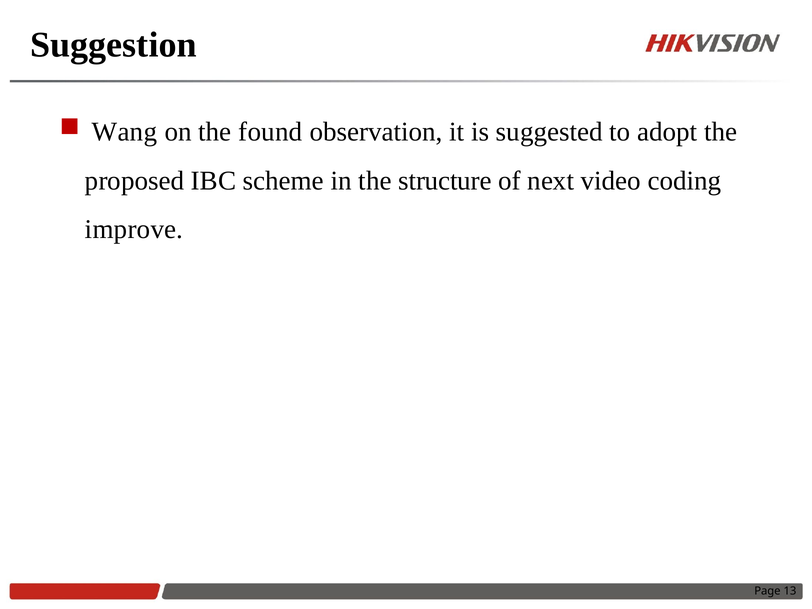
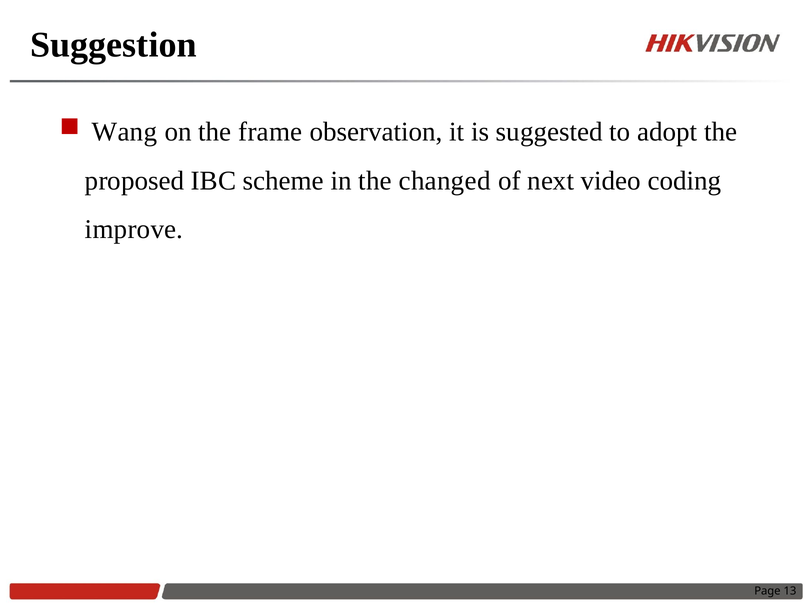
found: found -> frame (270, 132)
structure: structure -> changed (445, 181)
